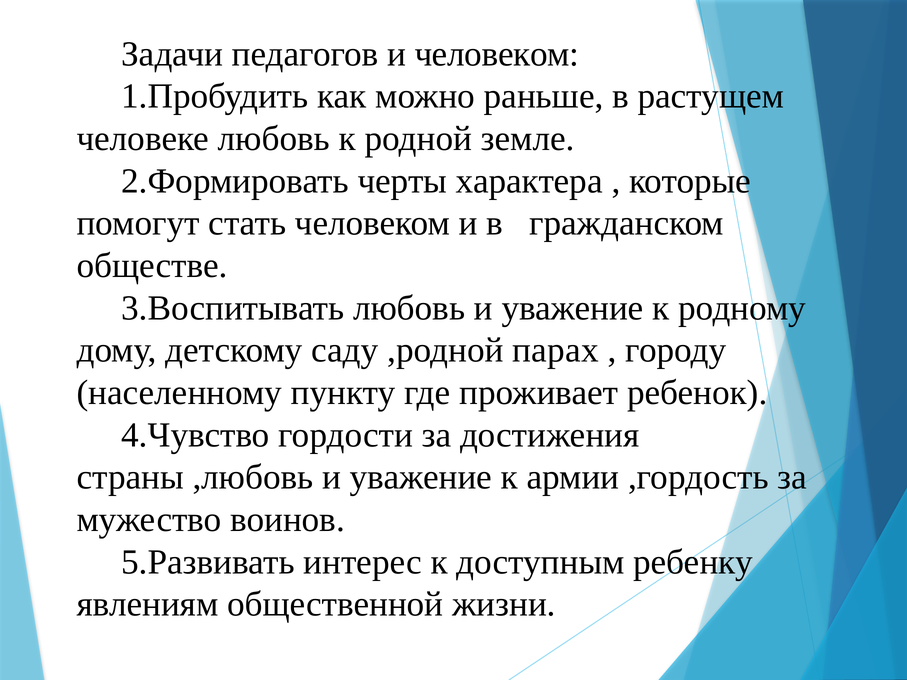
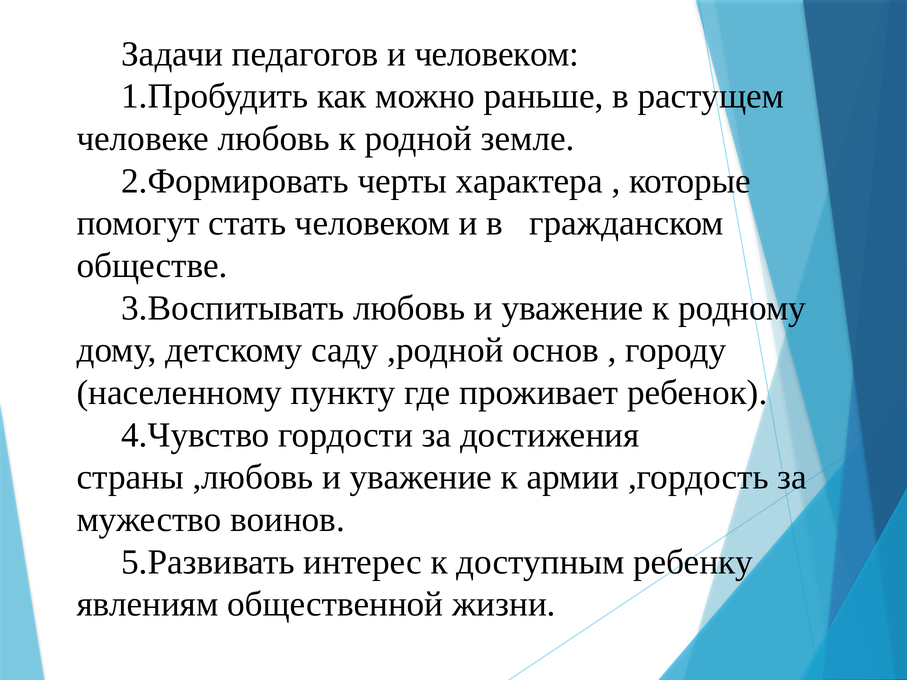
парах: парах -> основ (556, 350)
